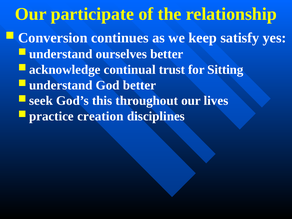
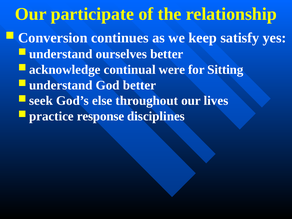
trust: trust -> were (172, 70)
this: this -> else (102, 101)
creation: creation -> response (101, 116)
